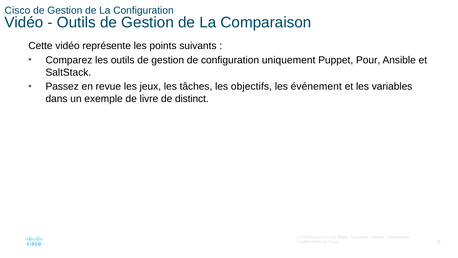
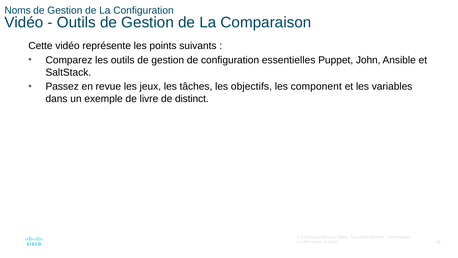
Cisco: Cisco -> Noms (18, 11)
uniquement: uniquement -> essentielles (289, 60)
Pour: Pour -> John (368, 60)
événement: événement -> component (316, 86)
